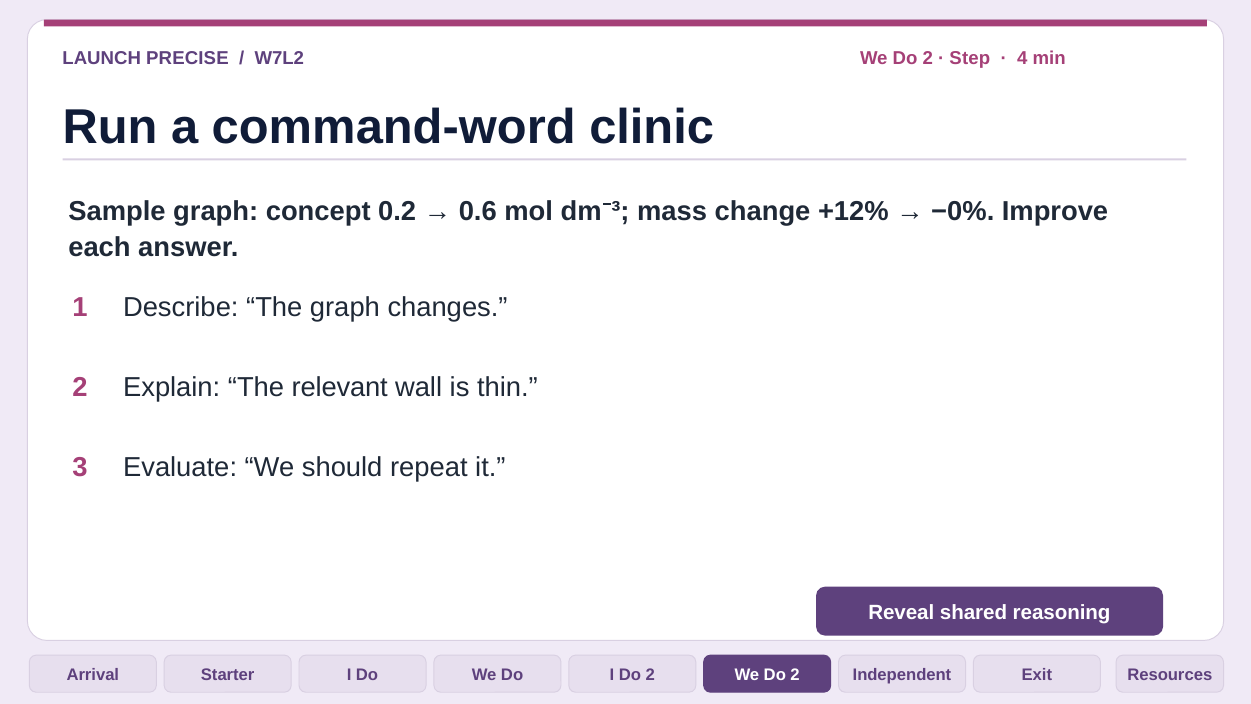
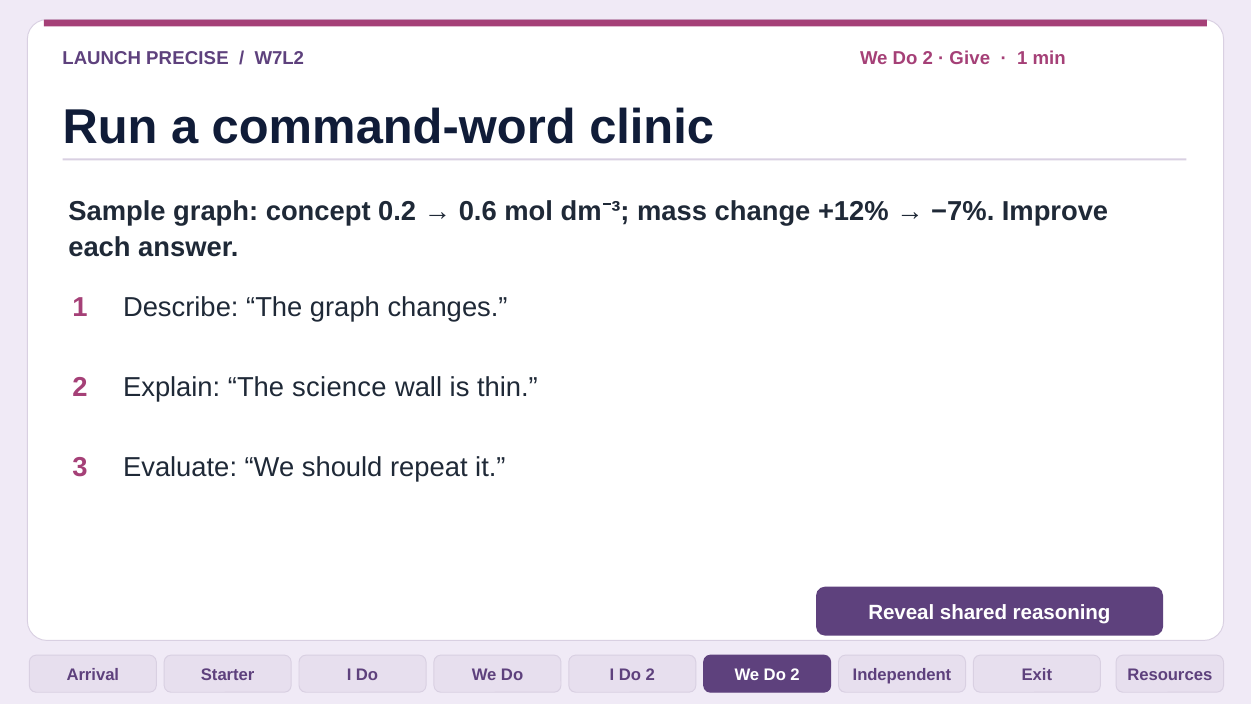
Step: Step -> Give (970, 59)
4: 4 -> 1 (1022, 59)
−0%: −0% -> −7% (963, 211)
relevant: relevant -> science (339, 387)
